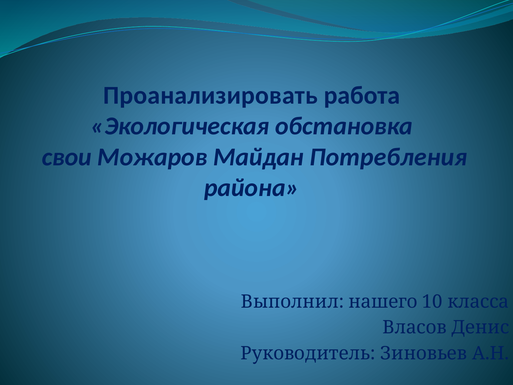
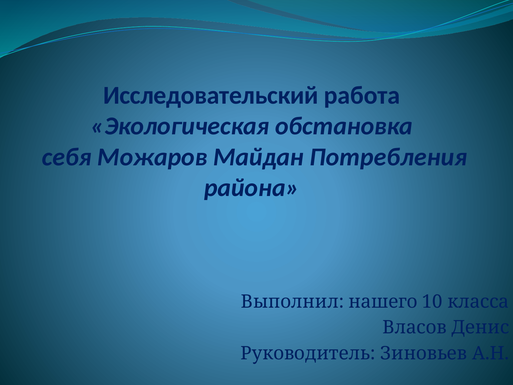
Проанализировать: Проанализировать -> Исследовательский (211, 95)
свои: свои -> себя (67, 157)
